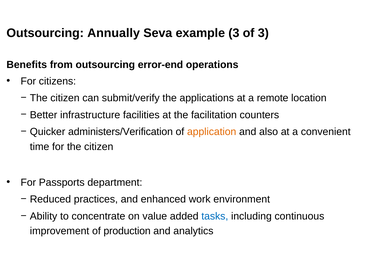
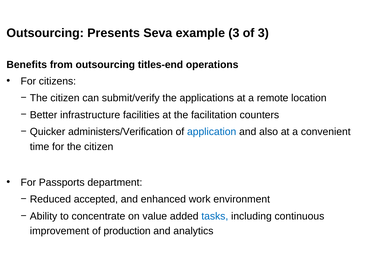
Annually: Annually -> Presents (114, 33)
error-end: error-end -> titles-end (160, 65)
application colour: orange -> blue (212, 132)
practices: practices -> accepted (96, 199)
